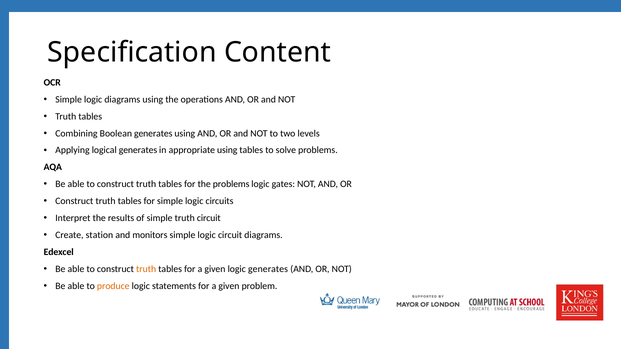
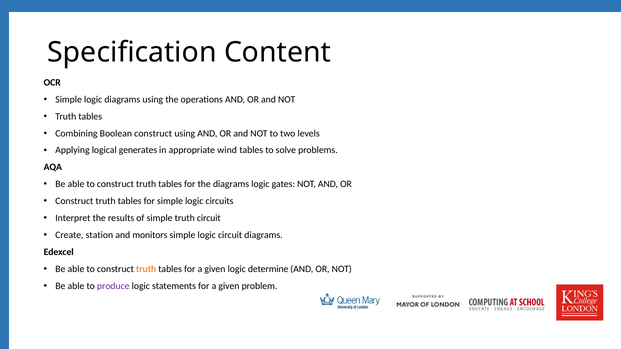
Boolean generates: generates -> construct (153, 133)
appropriate using: using -> wind (227, 150)
the problems: problems -> diagrams (231, 184)
logic generates: generates -> determine (268, 269)
produce colour: orange -> purple (113, 286)
